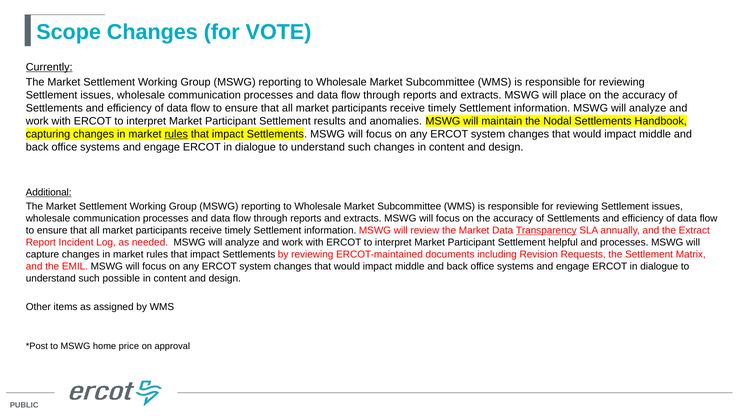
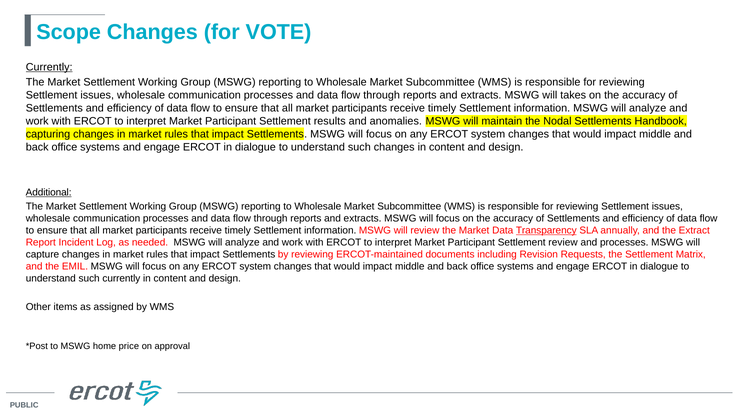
place: place -> takes (573, 95)
rules underline: present -> none (176, 134)
Settlement helpful: helpful -> review (563, 243)
such possible: possible -> currently (121, 279)
